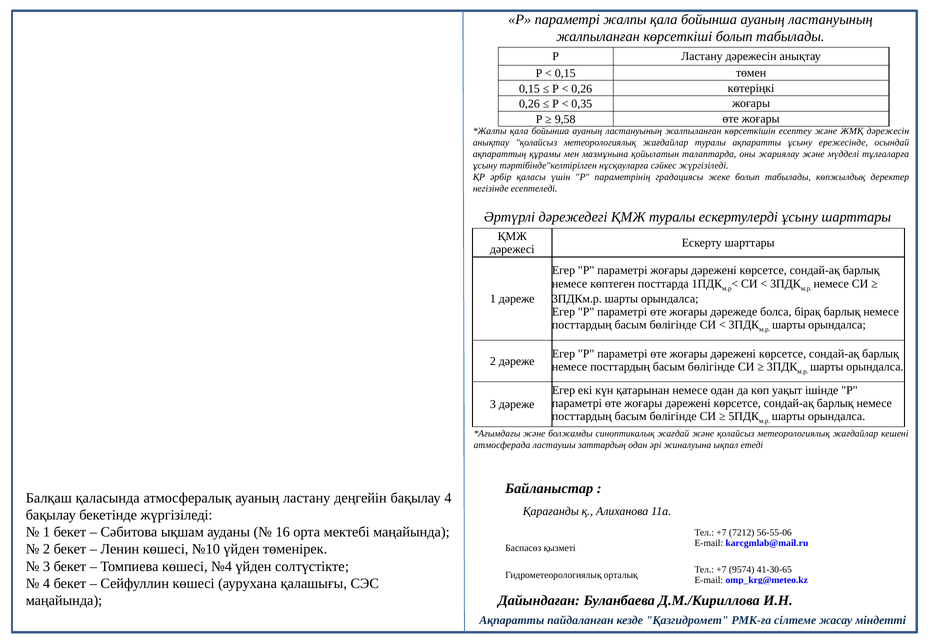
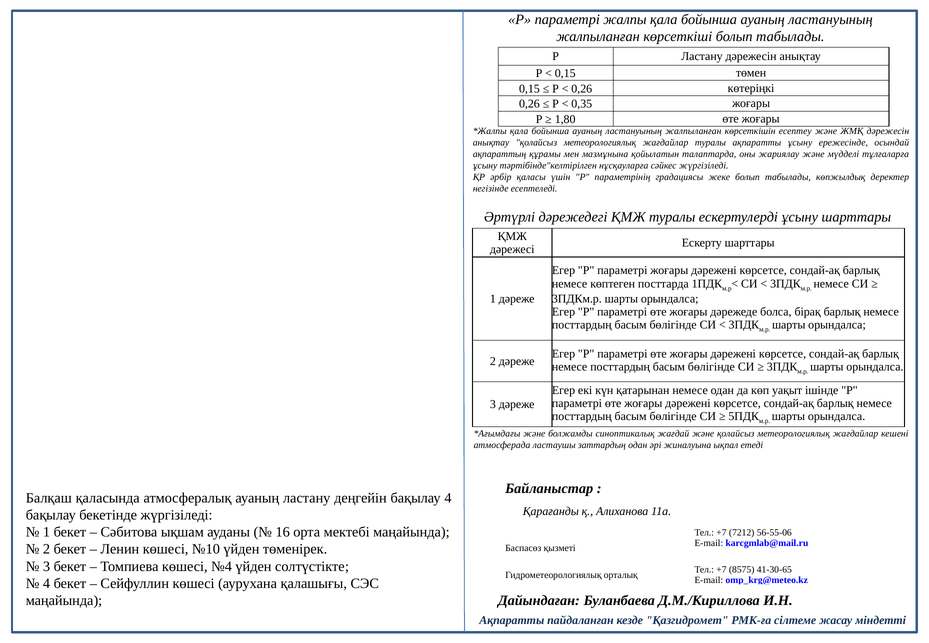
9,58: 9,58 -> 1,80 (565, 119)
9574: 9574 -> 8575 (742, 570)
